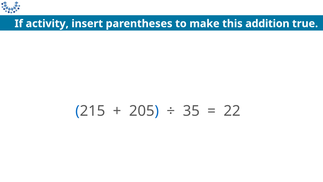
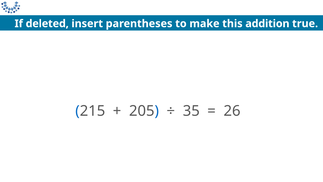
activity: activity -> deleted (47, 24)
22: 22 -> 26 (232, 111)
